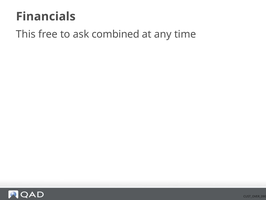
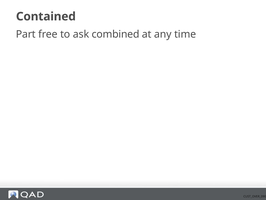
Financials: Financials -> Contained (46, 16)
This: This -> Part (26, 34)
